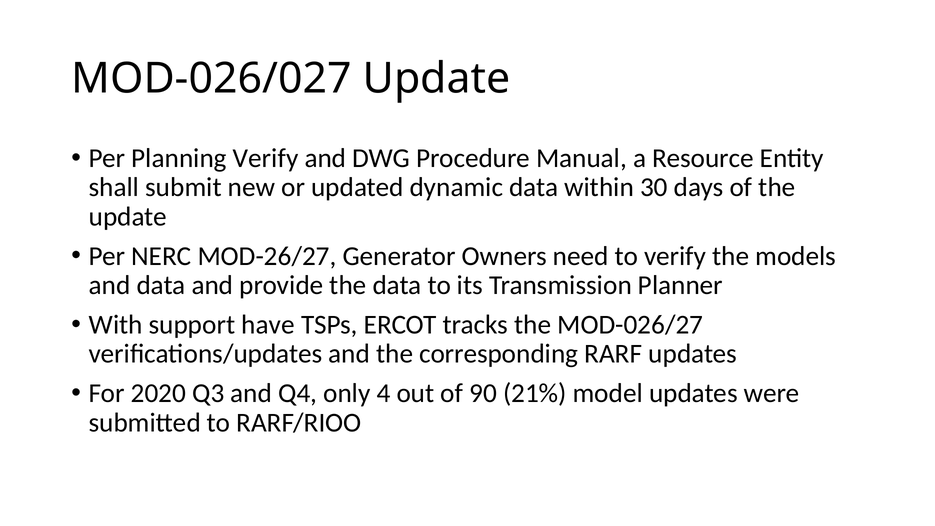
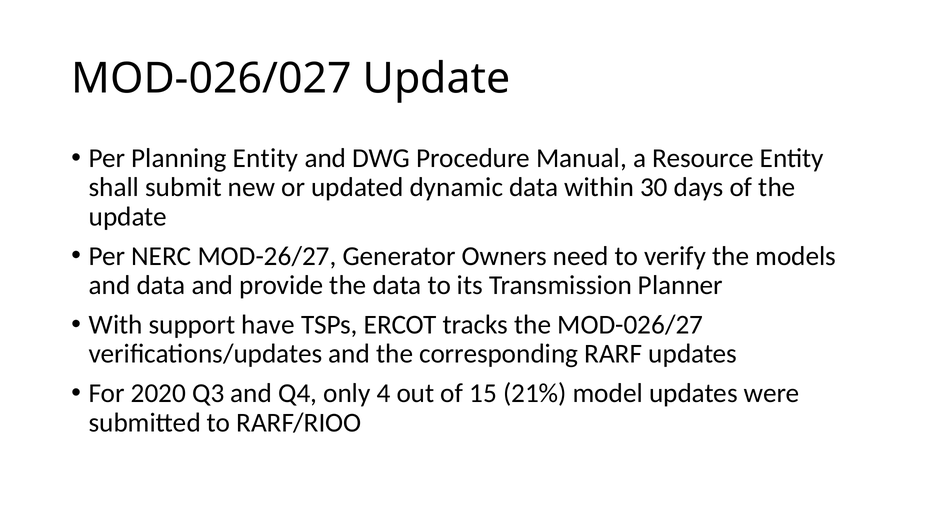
Planning Verify: Verify -> Entity (266, 158)
90: 90 -> 15 (483, 393)
